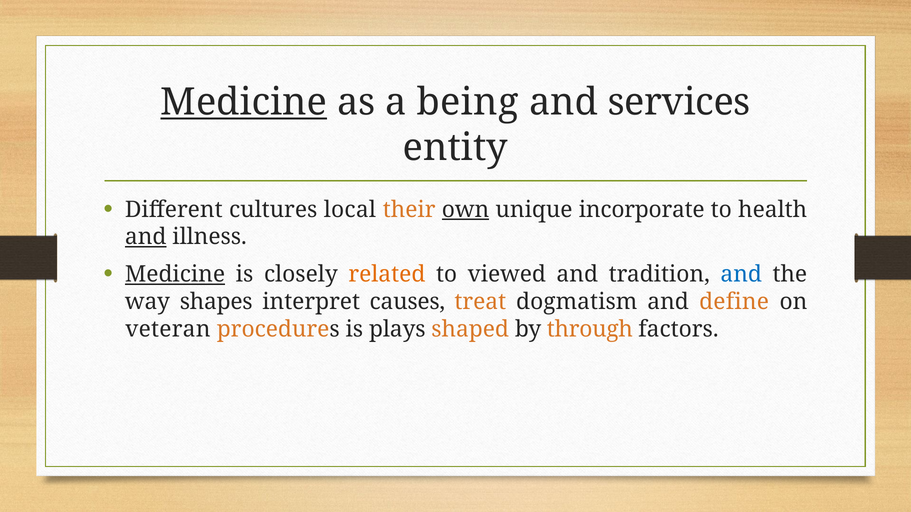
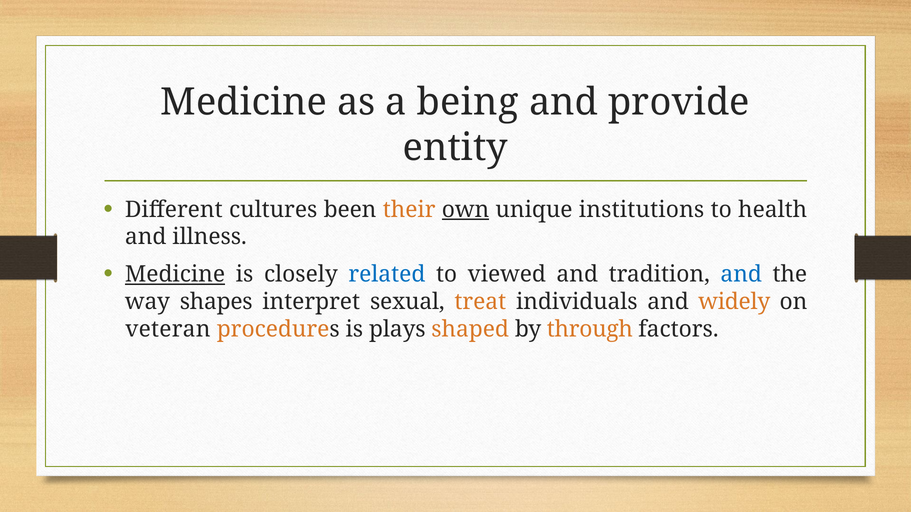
Medicine underline: present -> none (244, 102)
services: services -> provide (679, 102)
local: local -> been (350, 210)
incorporate: incorporate -> institutions (642, 210)
and underline: present -> none (146, 237)
related colour: orange -> blue (387, 275)
causes: causes -> sexual (407, 302)
dogmatism: dogmatism -> individuals (577, 302)
define: define -> widely (734, 302)
